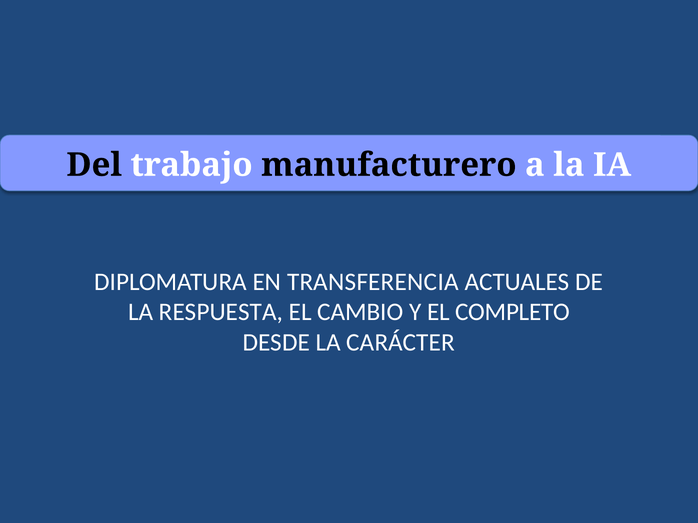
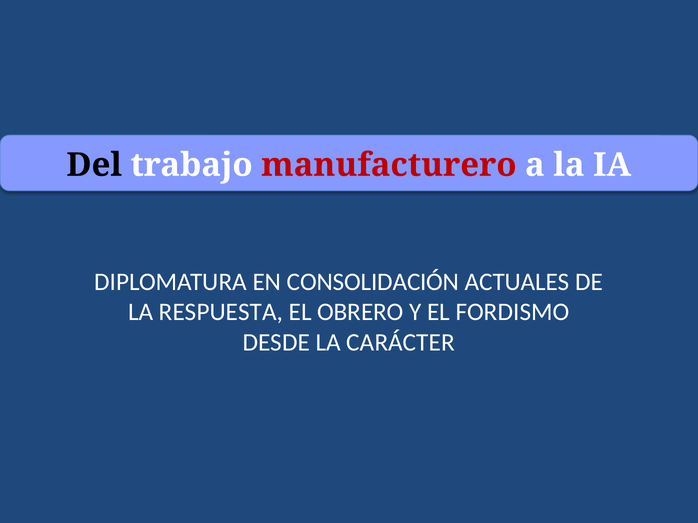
manufacturero colour: black -> red (389, 165)
TRANSFERENCIA: TRANSFERENCIA -> CONSOLIDACIÓN (373, 282)
CAMBIO: CAMBIO -> OBRERO (360, 312)
COMPLETO: COMPLETO -> FORDISMO (513, 312)
